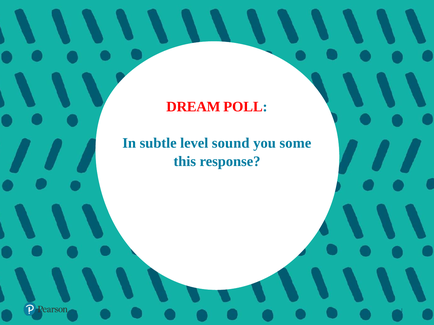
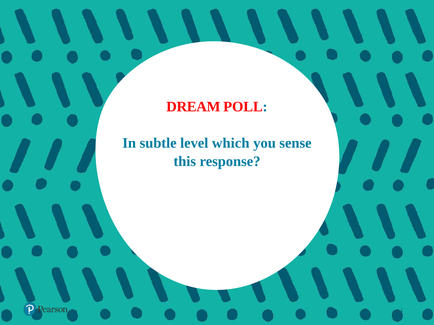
sound: sound -> which (231, 143)
some: some -> sense (295, 143)
